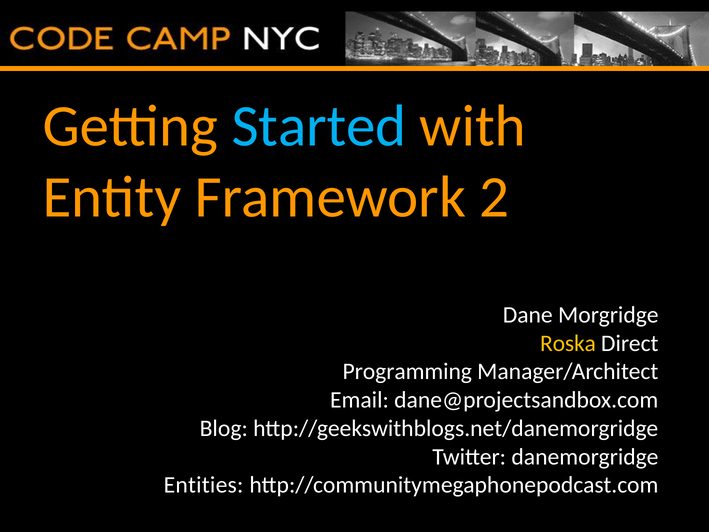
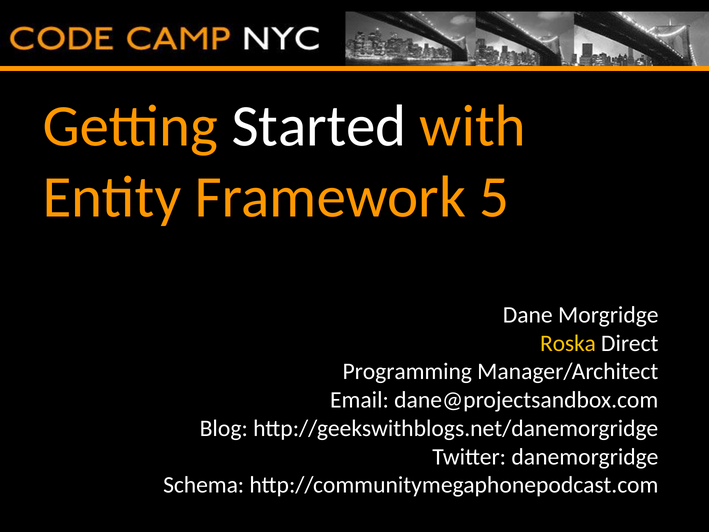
Started colour: light blue -> white (319, 126)
2: 2 -> 5 (494, 197)
Entities: Entities -> Schema (204, 485)
